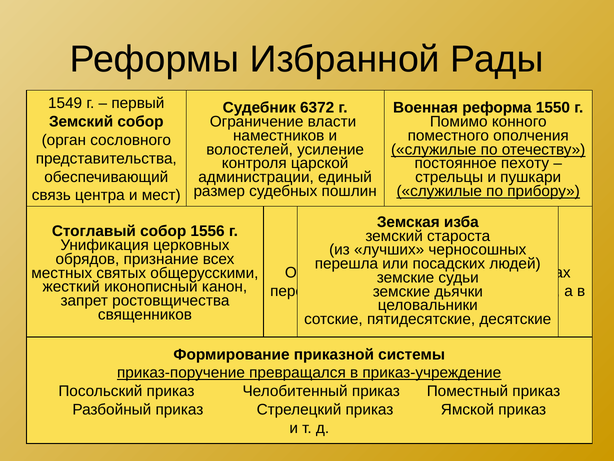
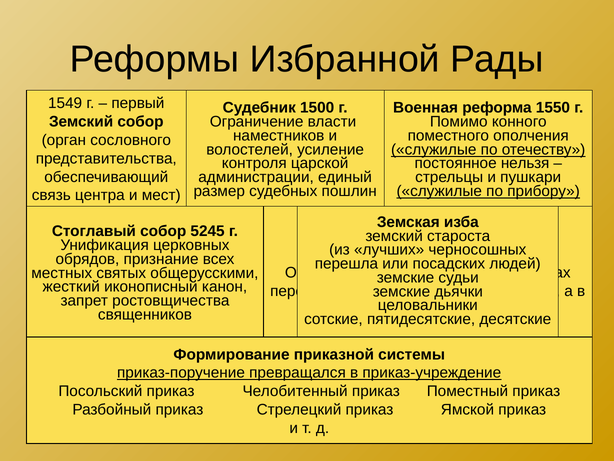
6372: 6372 -> 1500 (317, 108)
пехоту: пехоту -> нельзя (525, 163)
1556: 1556 -> 5245 (208, 231)
